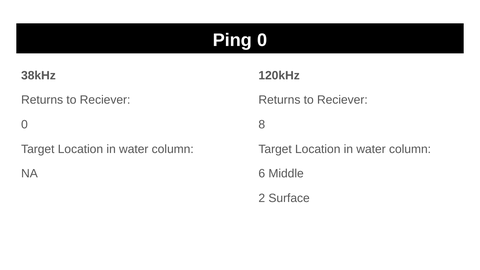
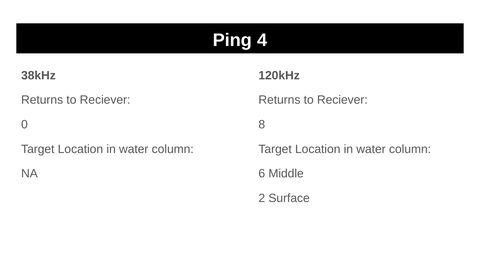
Ping 0: 0 -> 4 (262, 40)
